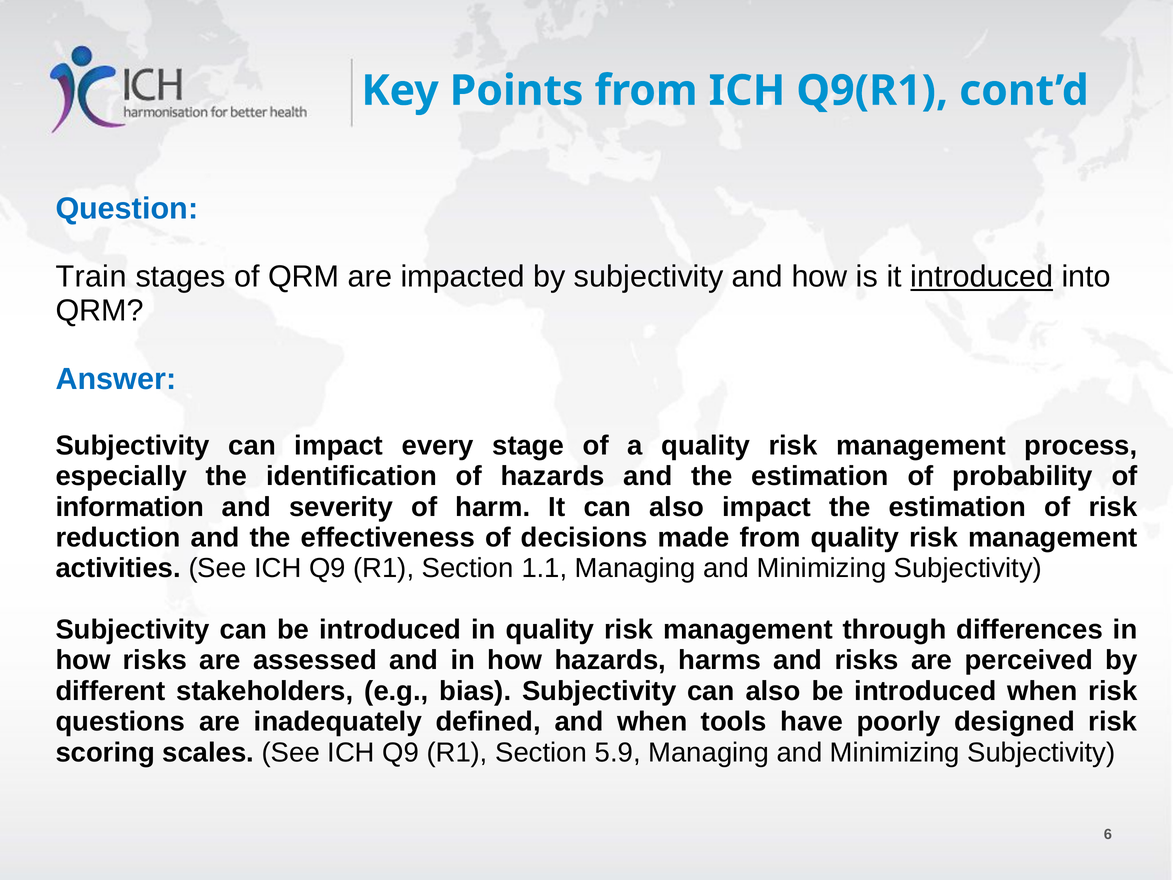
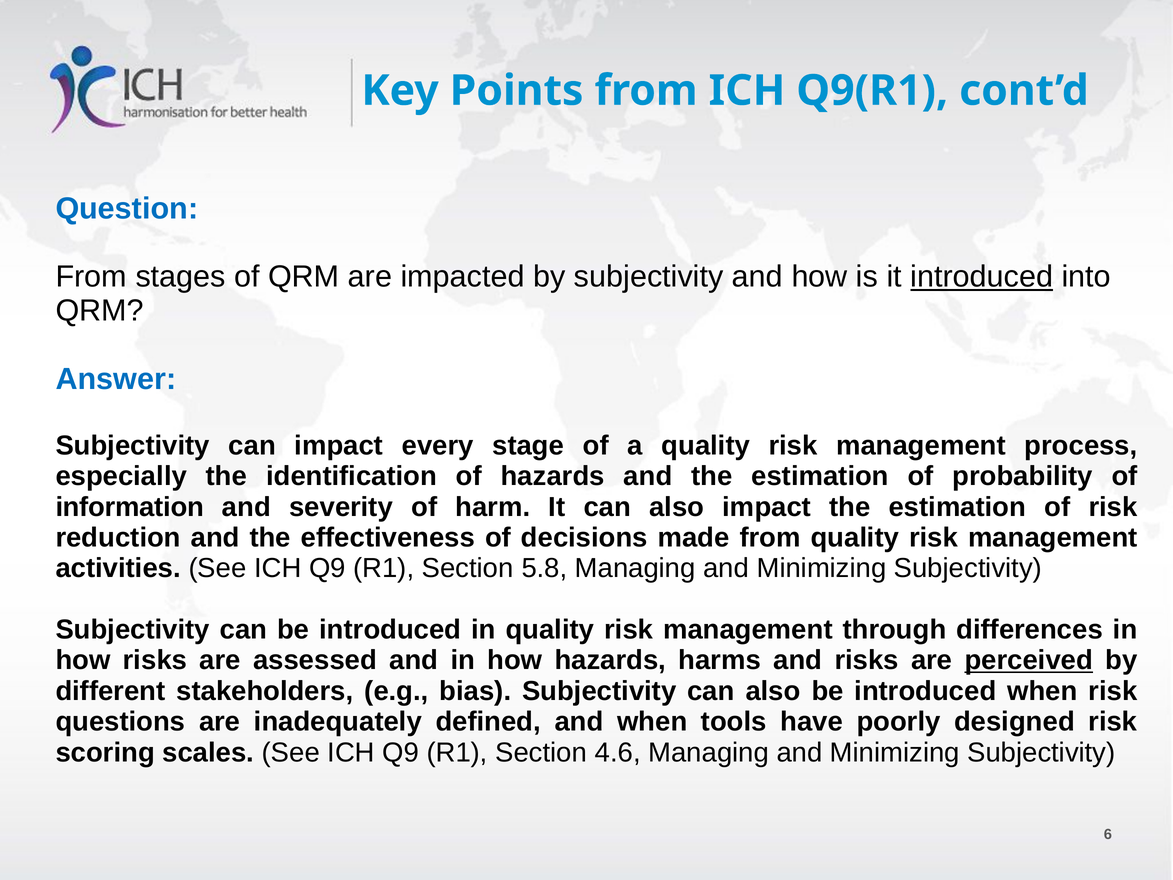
Train: Train -> From (91, 277)
1.1: 1.1 -> 5.8 (544, 568)
perceived underline: none -> present (1029, 660)
5.9: 5.9 -> 4.6 (618, 752)
